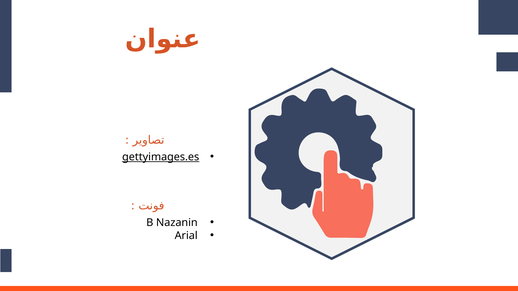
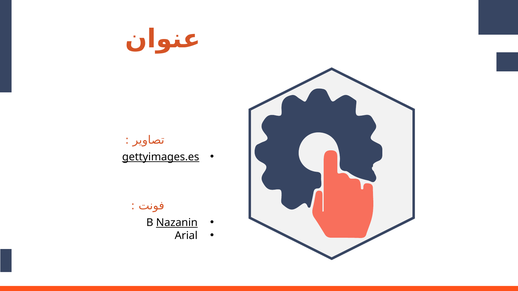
Nazanin underline: none -> present (177, 223)
